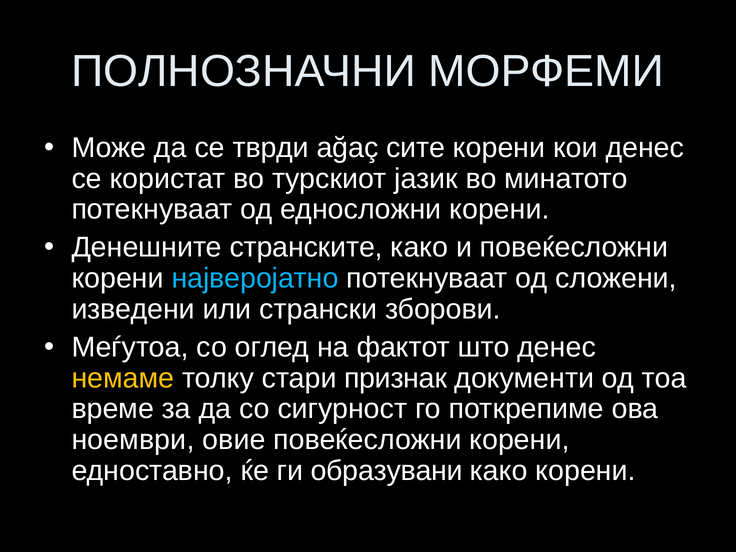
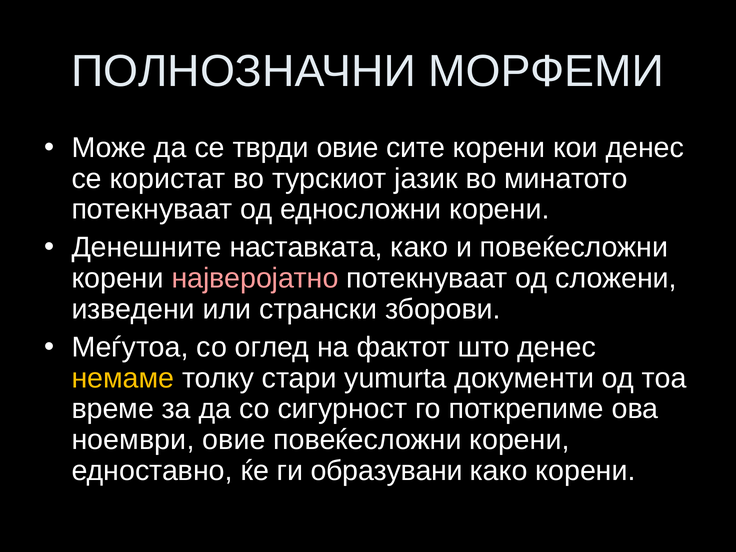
тврди ağaç: ağaç -> овие (348, 148)
странските: странските -> наставката (306, 248)
најверојатно colour: light blue -> pink (255, 278)
признак: признак -> yumurta (396, 378)
